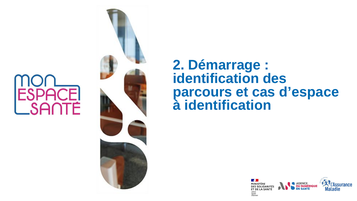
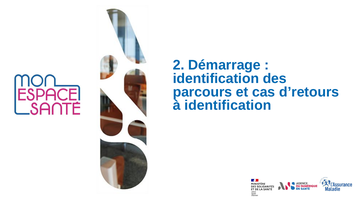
d’espace: d’espace -> d’retours (309, 92)
